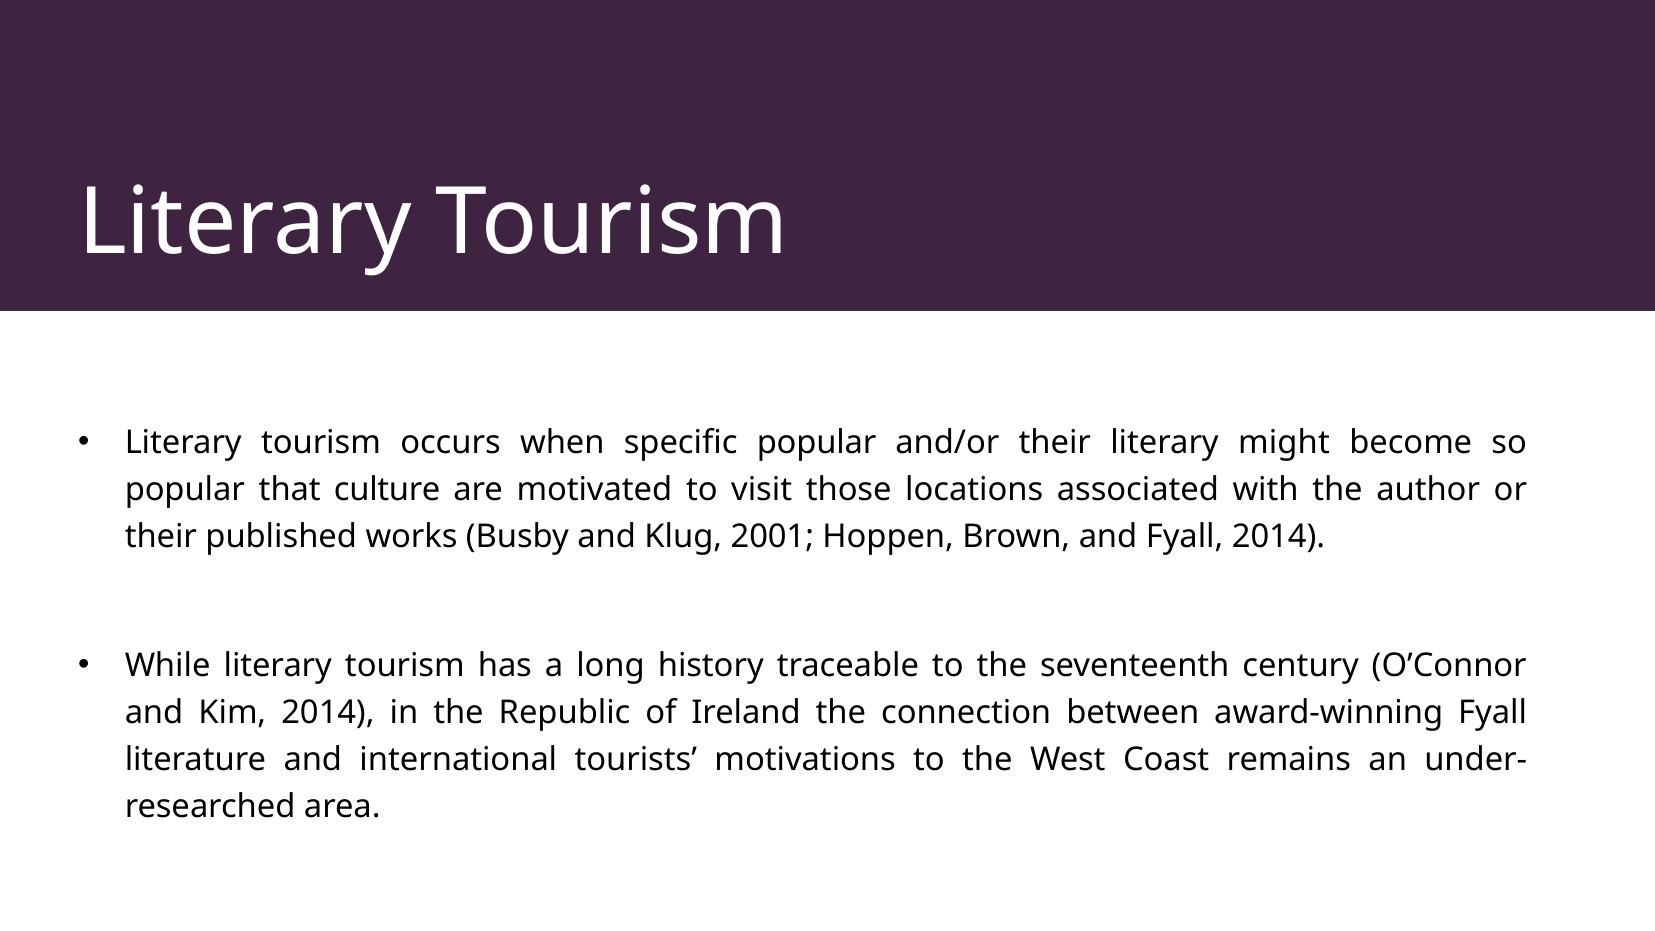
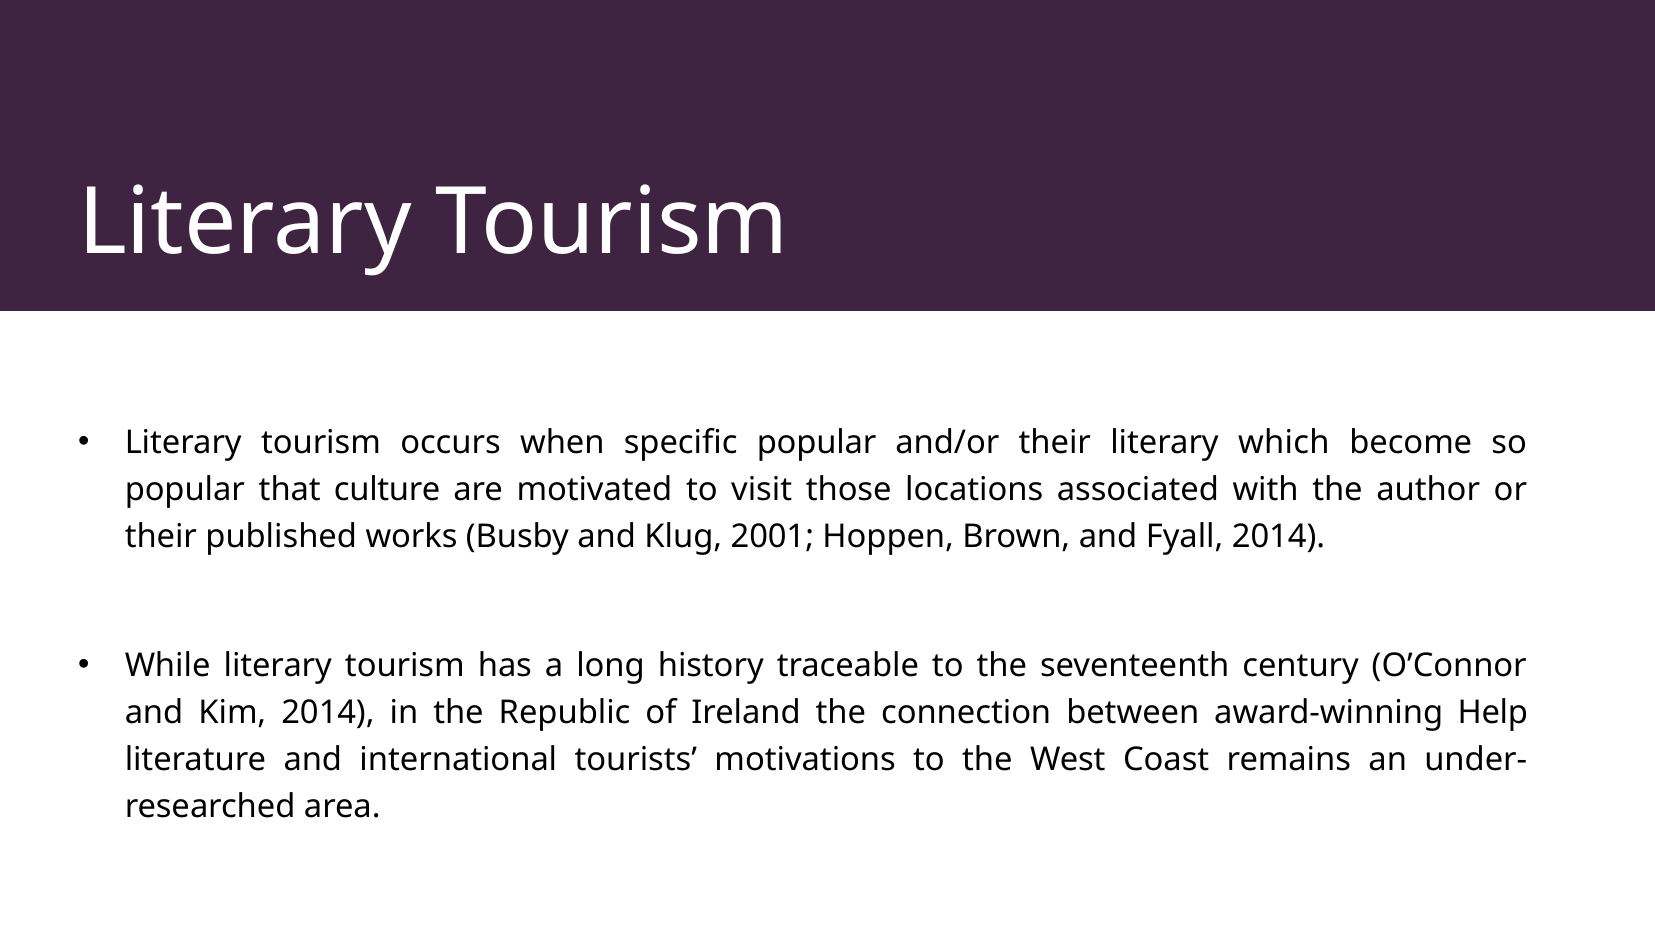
might: might -> which (1284, 442)
award-winning Fyall: Fyall -> Help (1493, 712)
